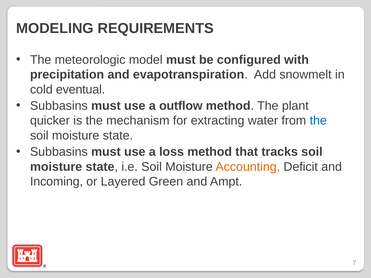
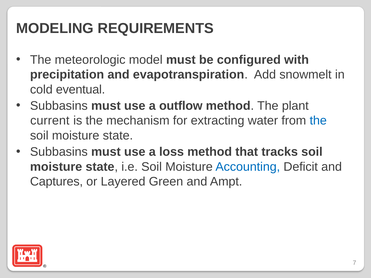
quicker: quicker -> current (50, 121)
Accounting colour: orange -> blue (248, 167)
Incoming: Incoming -> Captures (56, 182)
